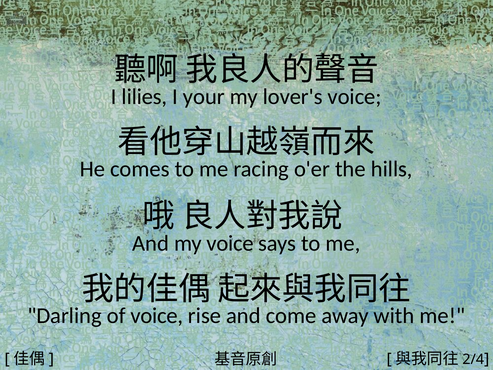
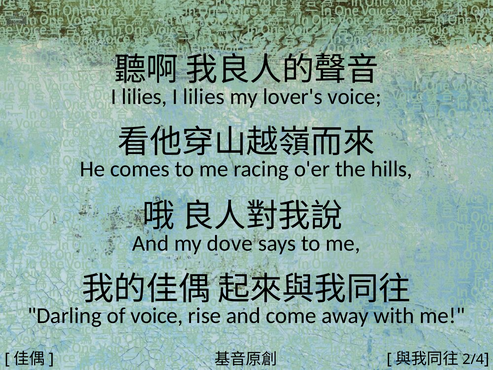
your: your -> lilies (204, 97)
my voice: voice -> dove (230, 243)
